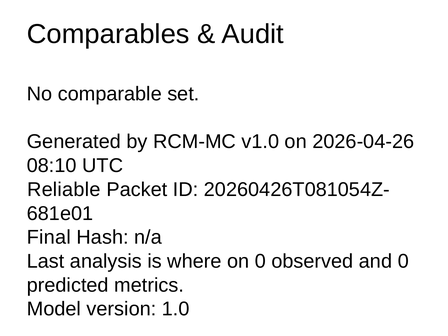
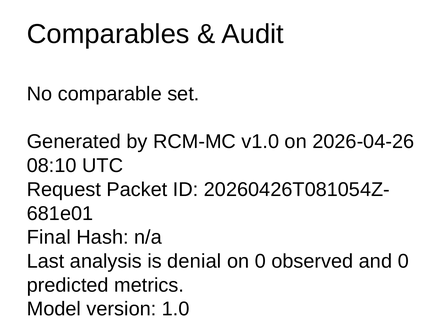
Reliable: Reliable -> Request (64, 190)
where: where -> denial (194, 261)
